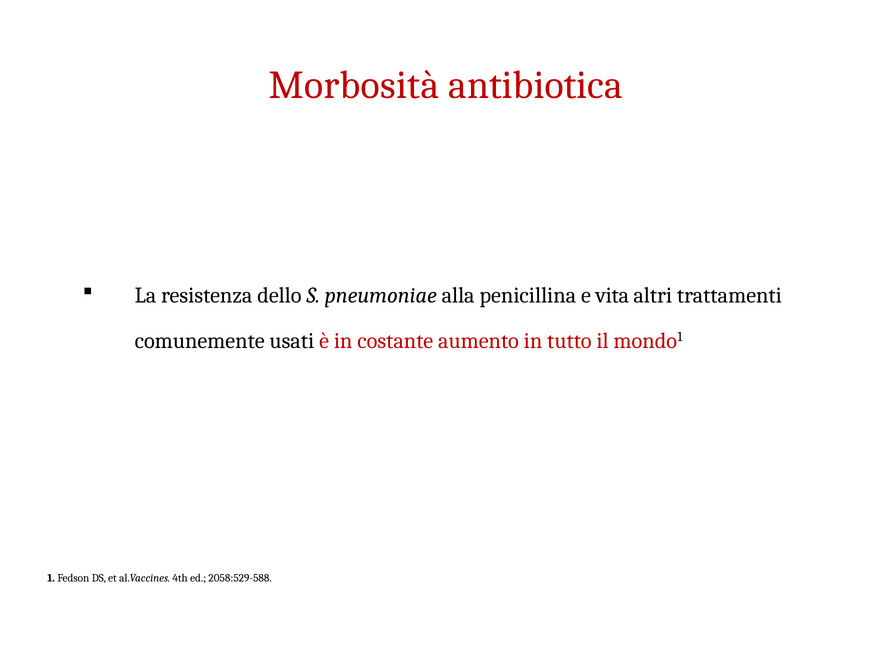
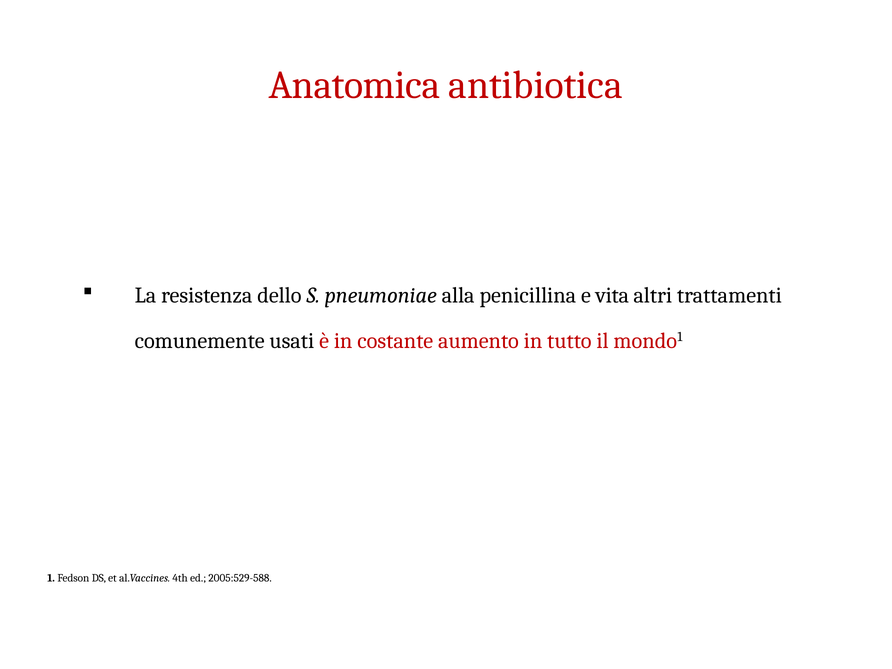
Morbosità: Morbosità -> Anatomica (354, 85)
2058:529-588: 2058:529-588 -> 2005:529-588 (240, 578)
